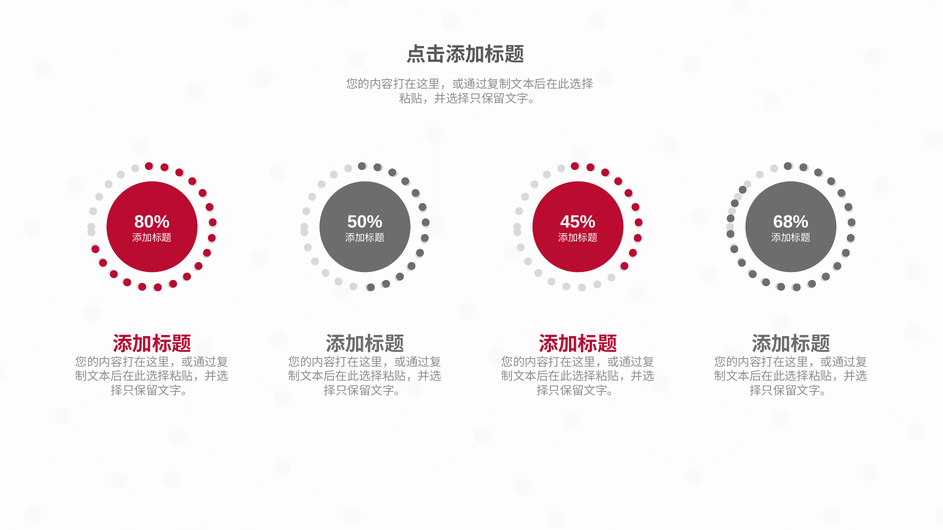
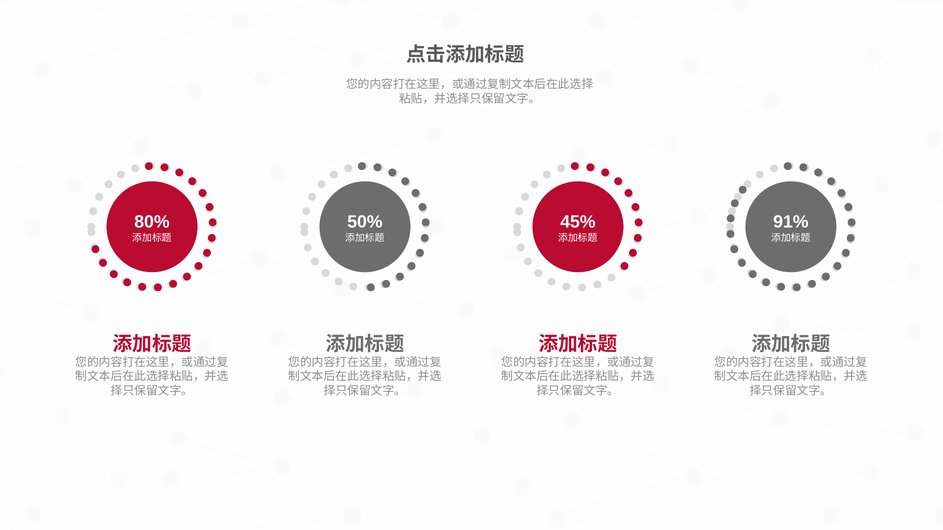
68%: 68% -> 91% (791, 222)
